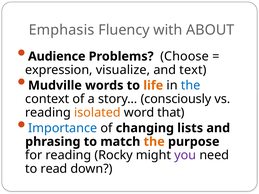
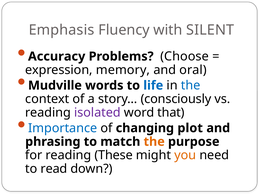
ABOUT: ABOUT -> SILENT (210, 30)
Audience: Audience -> Accuracy (57, 56)
visualize: visualize -> memory (123, 70)
text: text -> oral (193, 70)
life colour: orange -> blue (153, 86)
isolated colour: orange -> purple (97, 113)
lists: lists -> plot (190, 128)
Rocky: Rocky -> These (114, 155)
you colour: purple -> orange (185, 155)
